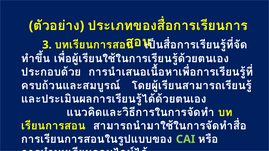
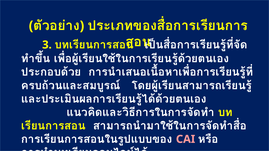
CAI colour: light green -> pink (186, 139)
